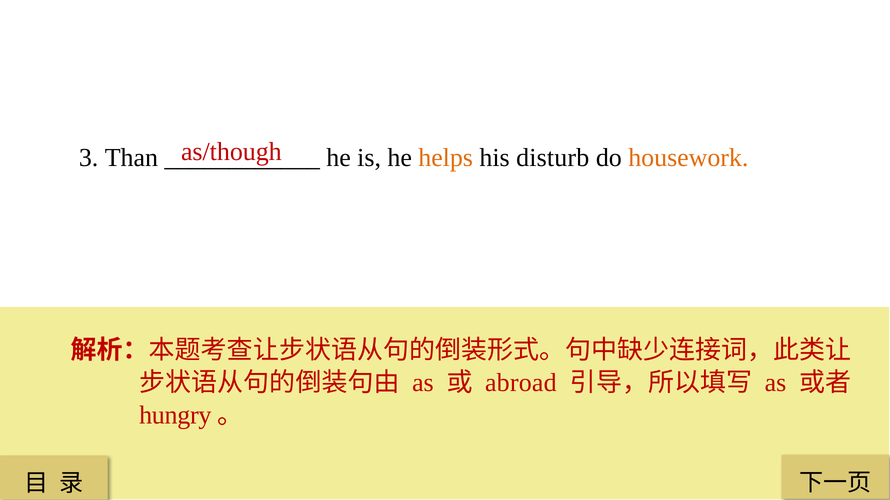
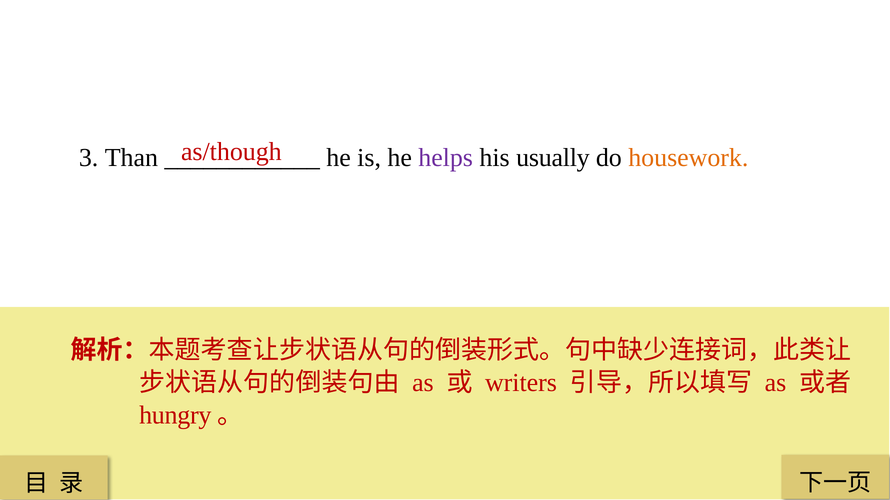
helps colour: orange -> purple (446, 158)
disturb: disturb -> usually (553, 158)
abroad: abroad -> writers (521, 383)
